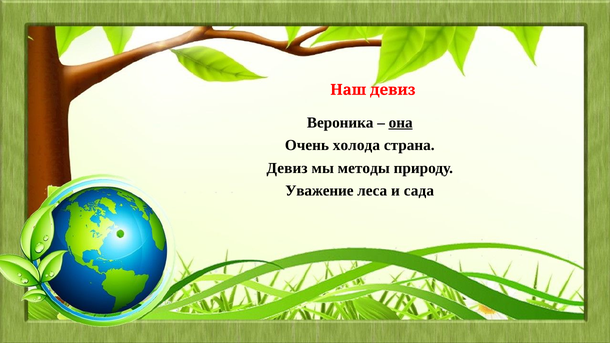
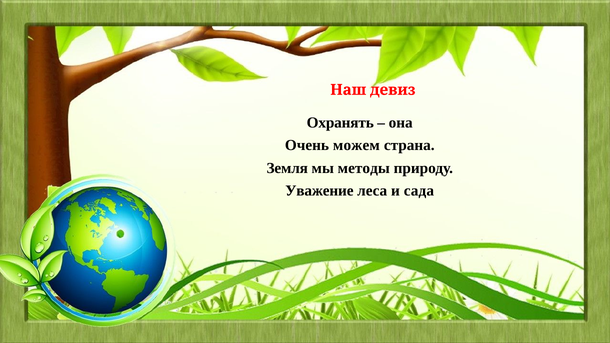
Вероника: Вероника -> Охранять (340, 123)
она underline: present -> none (401, 123)
холода: холода -> можем (356, 145)
Девиз: Девиз -> Земля (287, 168)
